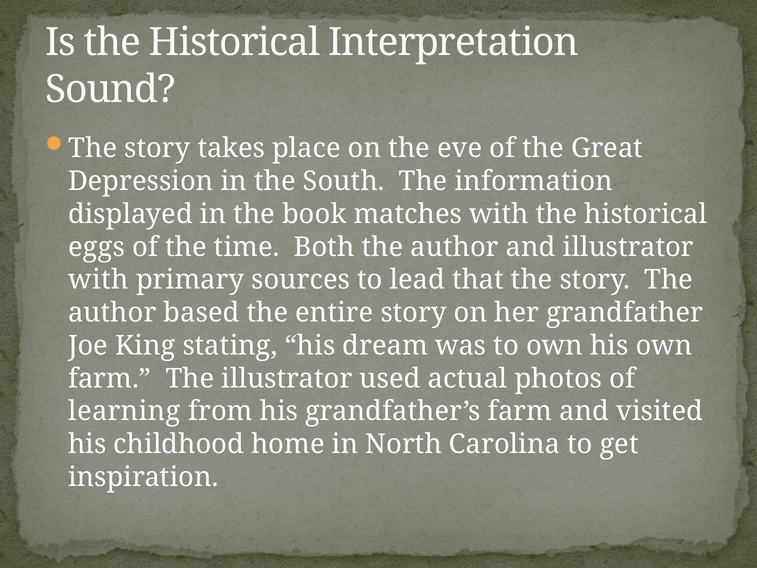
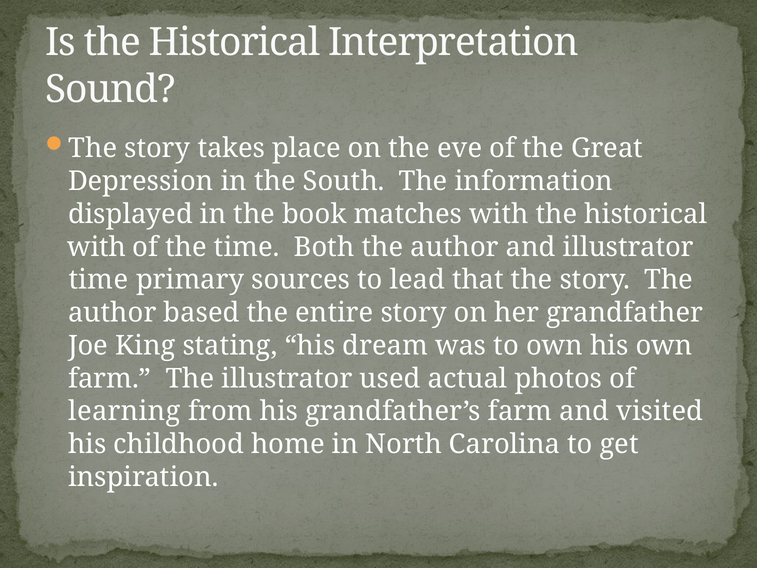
eggs: eggs -> with (97, 247)
with: with -> time (98, 280)
